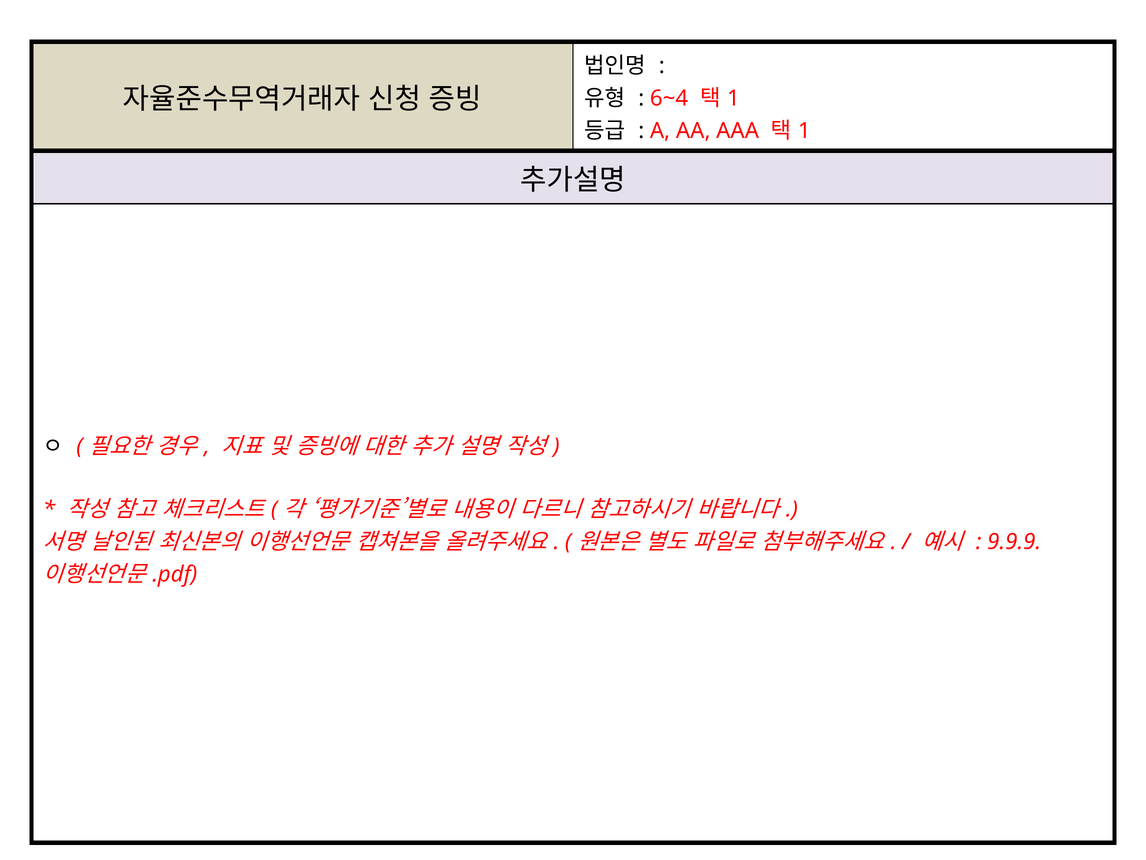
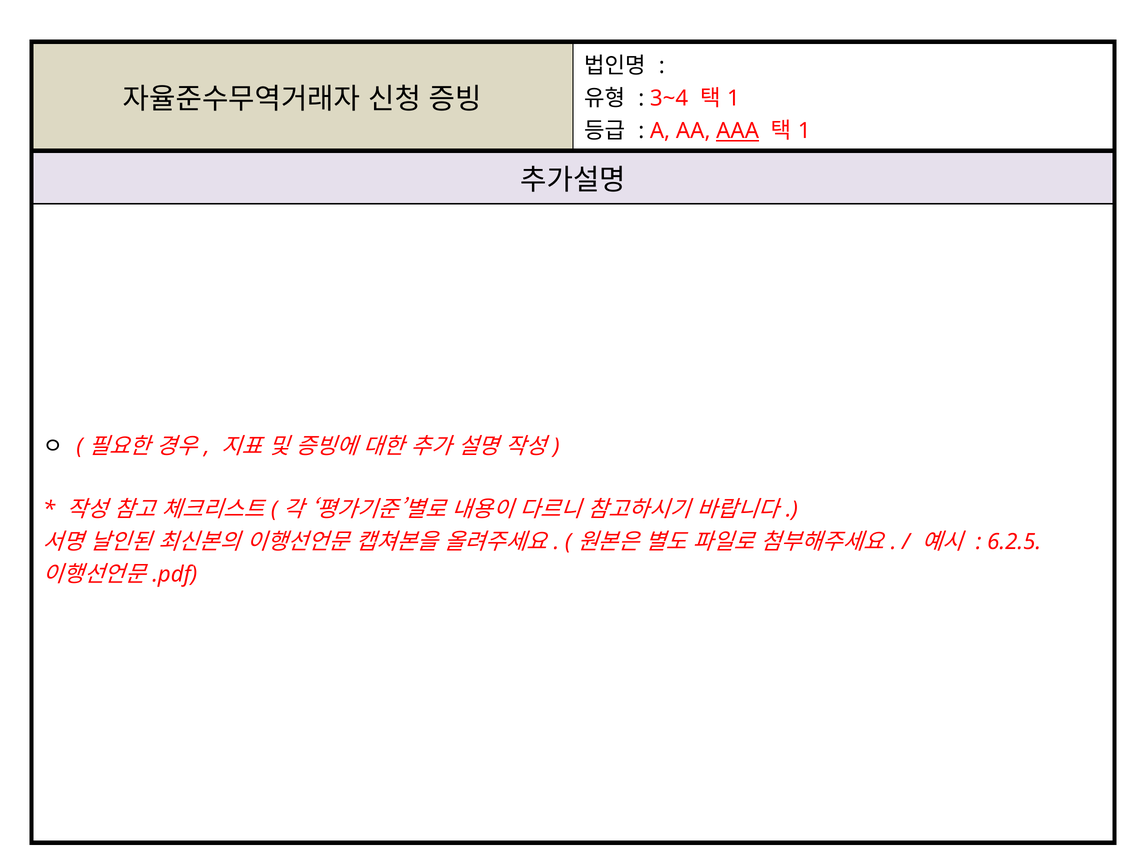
6~4: 6~4 -> 3~4 (669, 99)
AAA underline: none -> present (738, 131)
9.9.9: 9.9.9 -> 6.2.5 (1014, 542)
